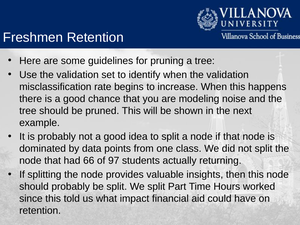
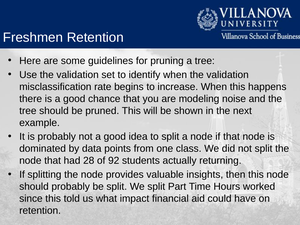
66: 66 -> 28 (89, 161)
97: 97 -> 92 (114, 161)
